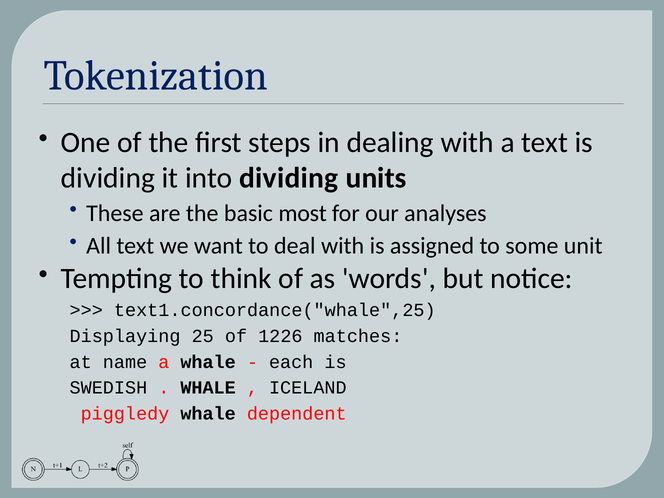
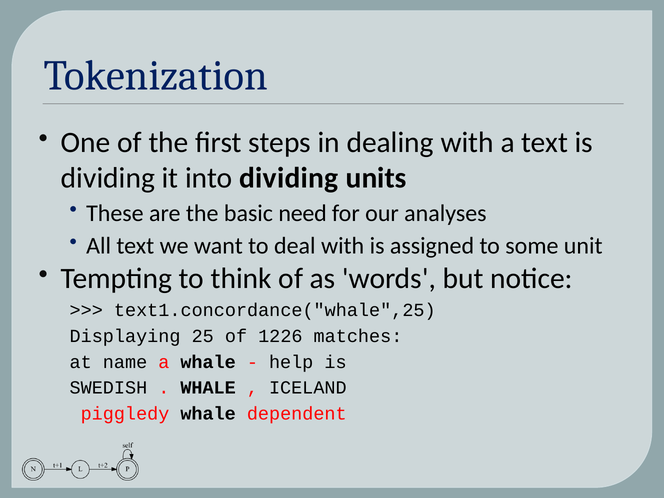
most: most -> need (303, 214)
each: each -> help (291, 362)
